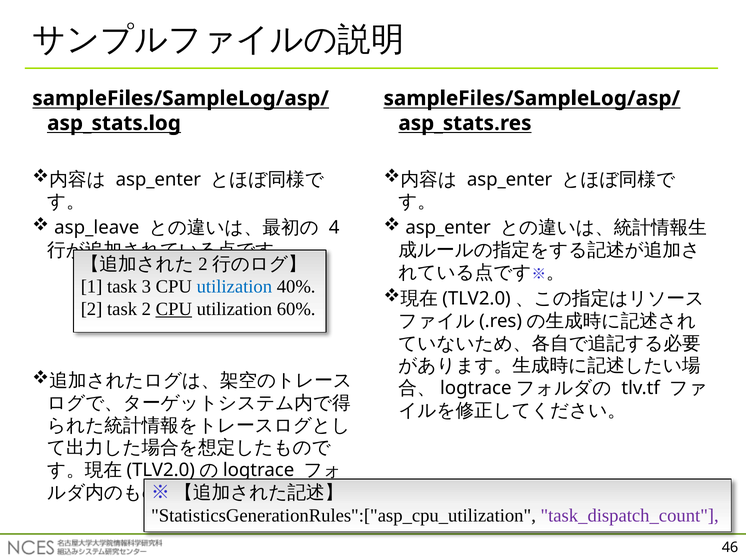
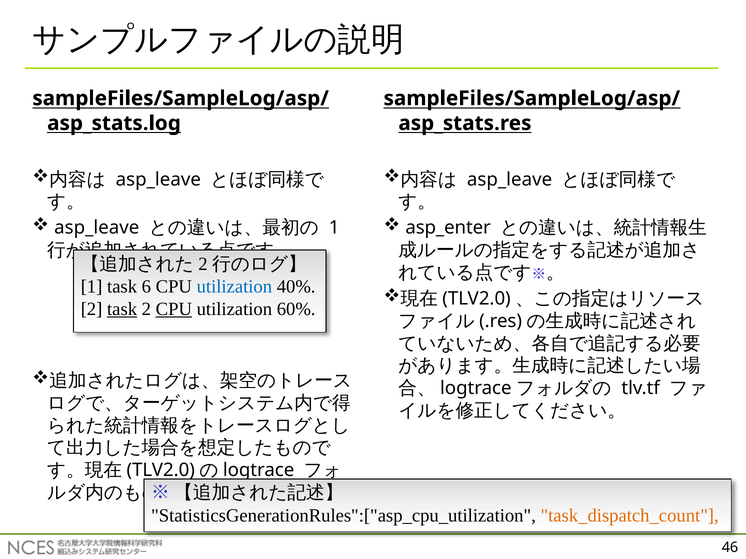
asp_enter: asp_enter -> asp_leave (158, 180)
asp_enter: asp_enter -> asp_leave (510, 180)
4: 4 -> 1 (334, 228)
3: 3 -> 6 (146, 287)
task underline: none -> present (122, 309)
task_dispatch_count colour: purple -> orange (630, 516)
